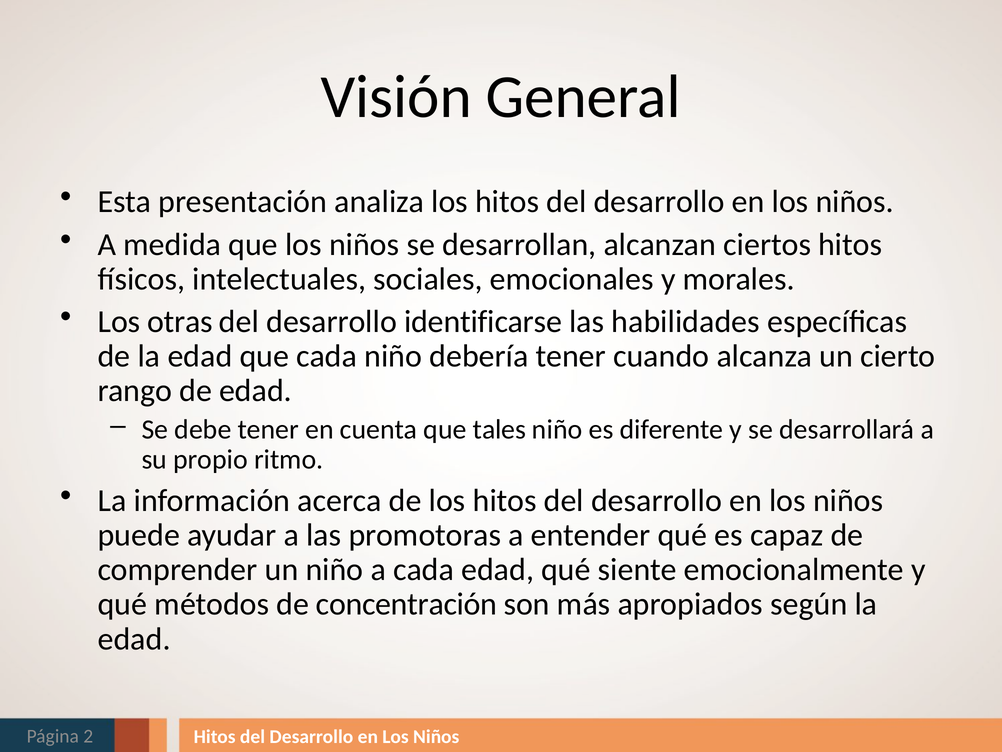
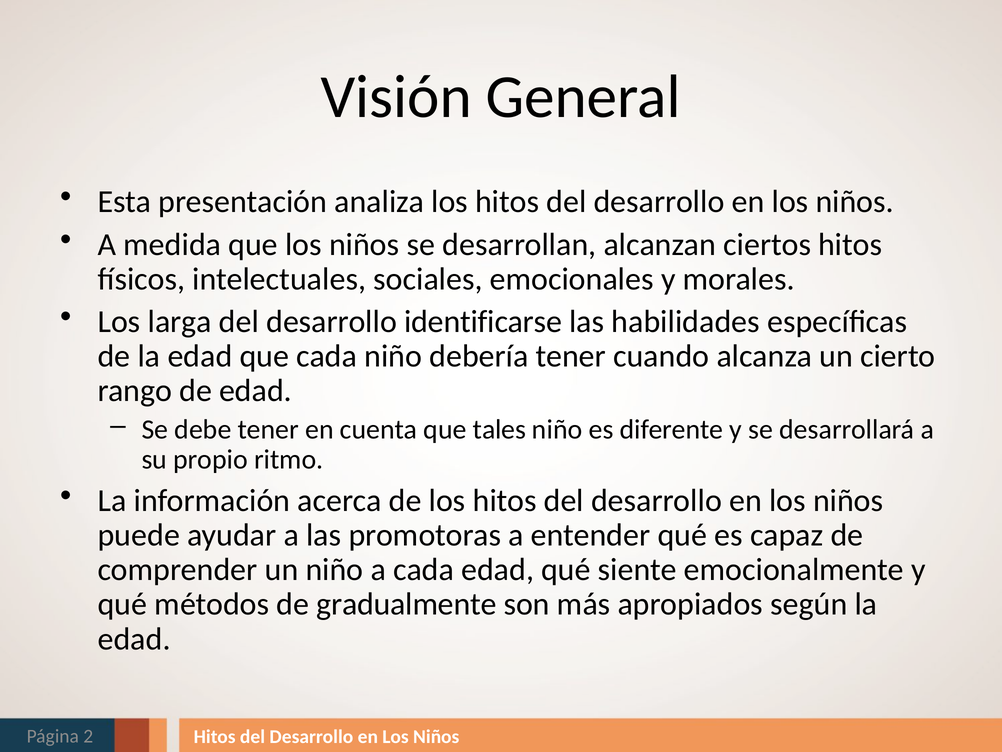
otras: otras -> larga (180, 321)
concentración: concentración -> gradualmente (406, 604)
